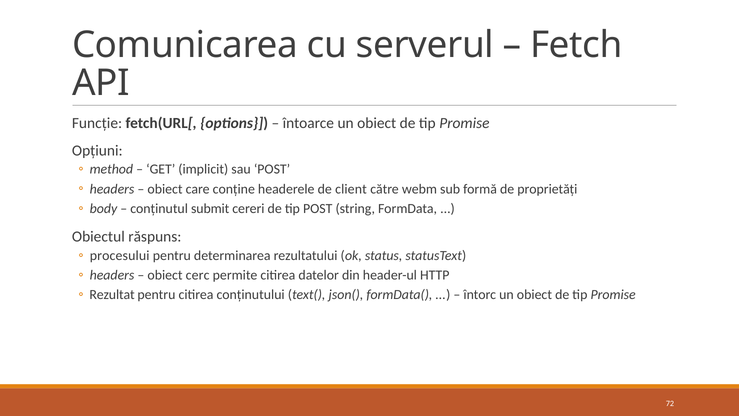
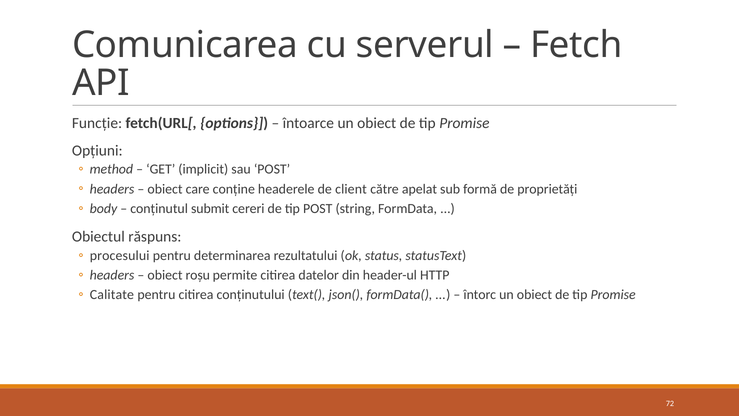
webm: webm -> apelat (419, 189)
cerc: cerc -> roșu (198, 275)
Rezultat: Rezultat -> Calitate (112, 295)
